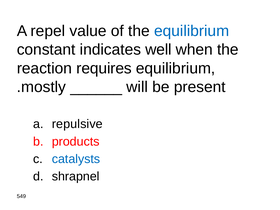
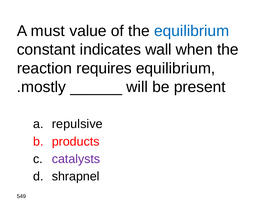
repel: repel -> must (48, 31)
well: well -> wall (158, 50)
catalysts colour: blue -> purple (76, 159)
